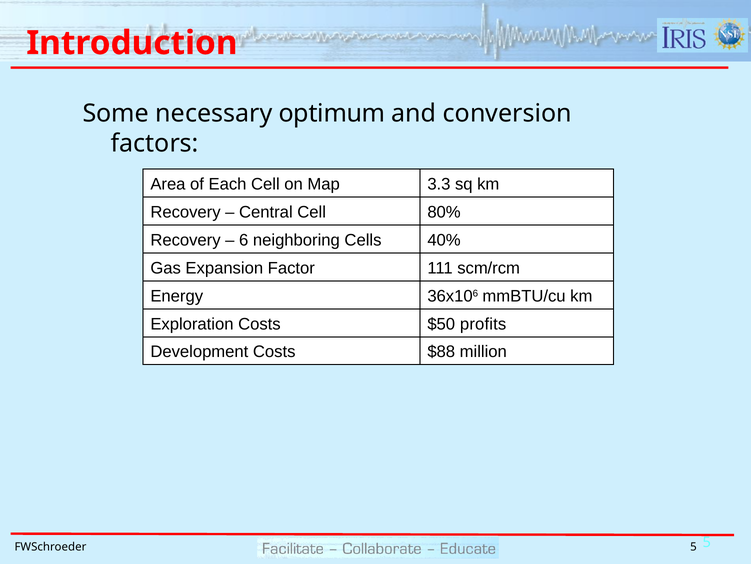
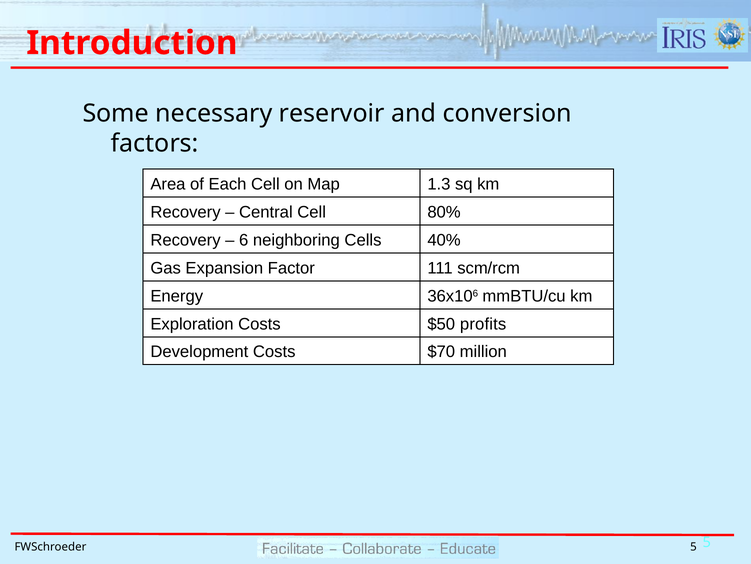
optimum: optimum -> reservoir (332, 113)
3.3: 3.3 -> 1.3 (439, 184)
$88: $88 -> $70 (441, 351)
